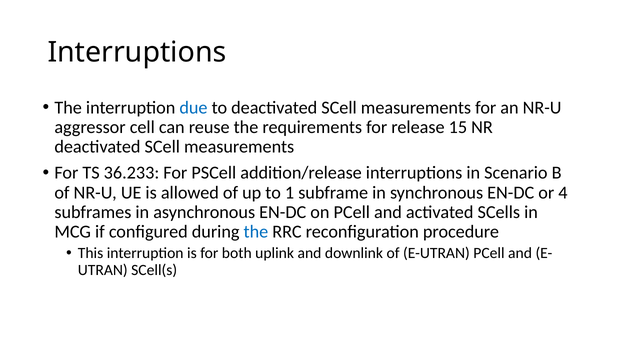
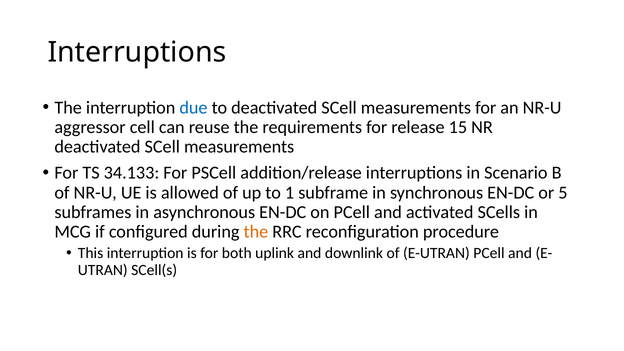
36.233: 36.233 -> 34.133 (131, 173)
4: 4 -> 5 (563, 193)
the colour: blue -> orange (256, 232)
